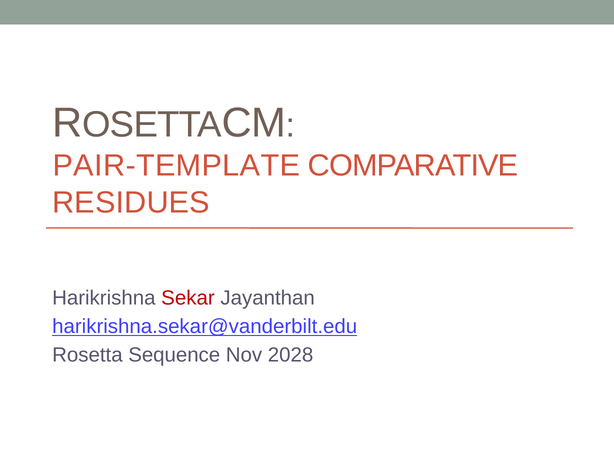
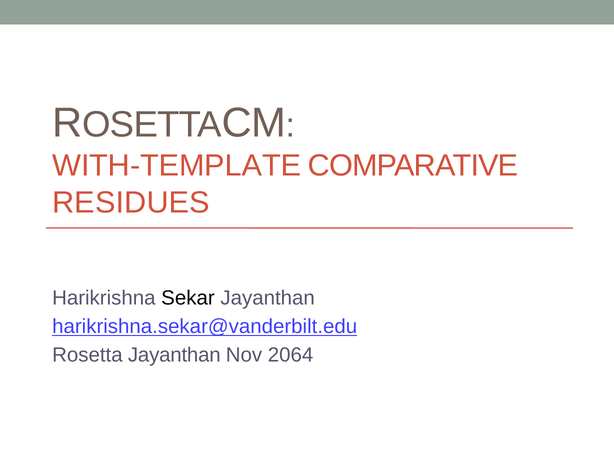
PAIR-TEMPLATE: PAIR-TEMPLATE -> WITH-TEMPLATE (177, 166)
Sekar colour: red -> black (188, 298)
Rosetta Sequence: Sequence -> Jayanthan (174, 356)
2028: 2028 -> 2064 (291, 356)
